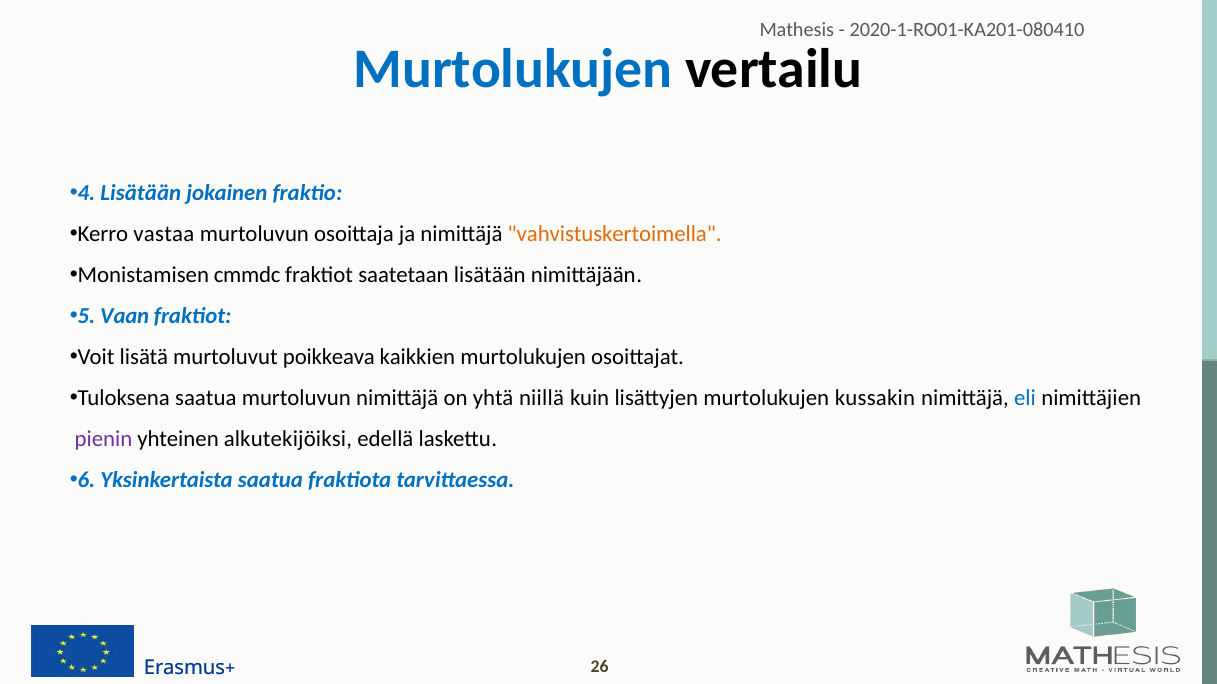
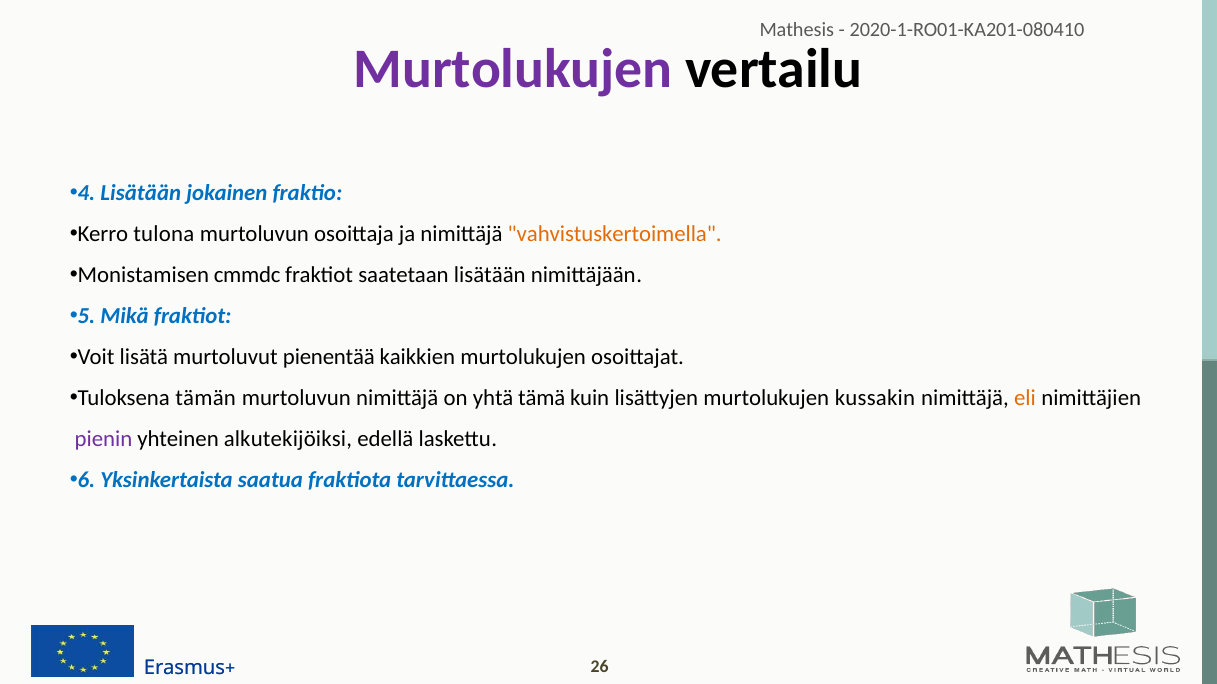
Murtolukujen colour: blue -> purple (513, 69)
vastaa: vastaa -> tulona (164, 234)
Vaan: Vaan -> Mikä (125, 316)
poikkeava: poikkeava -> pienentää (329, 357)
Tuloksena saatua: saatua -> tämän (206, 399)
niillä: niillä -> tämä (542, 399)
eli colour: blue -> orange (1025, 399)
